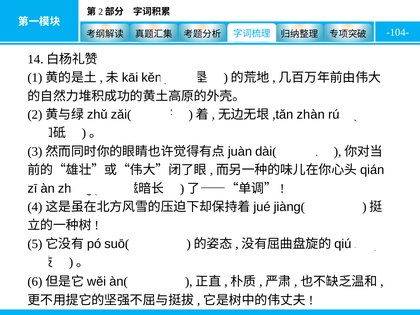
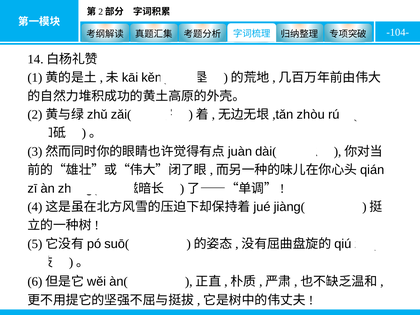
zhàn: zhàn -> zhòu (311, 115)
